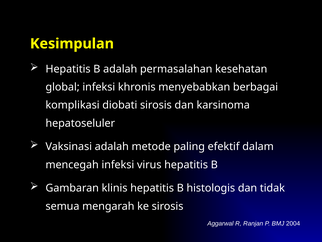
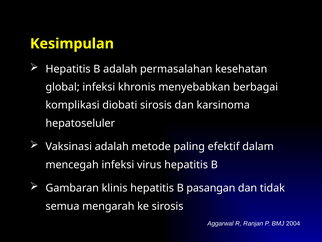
histologis: histologis -> pasangan (211, 188)
